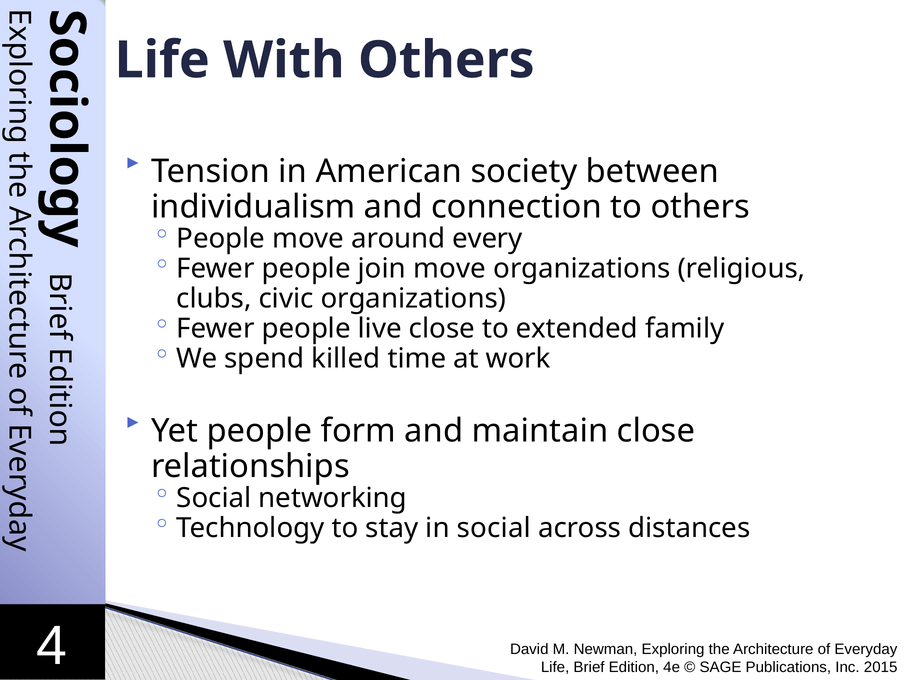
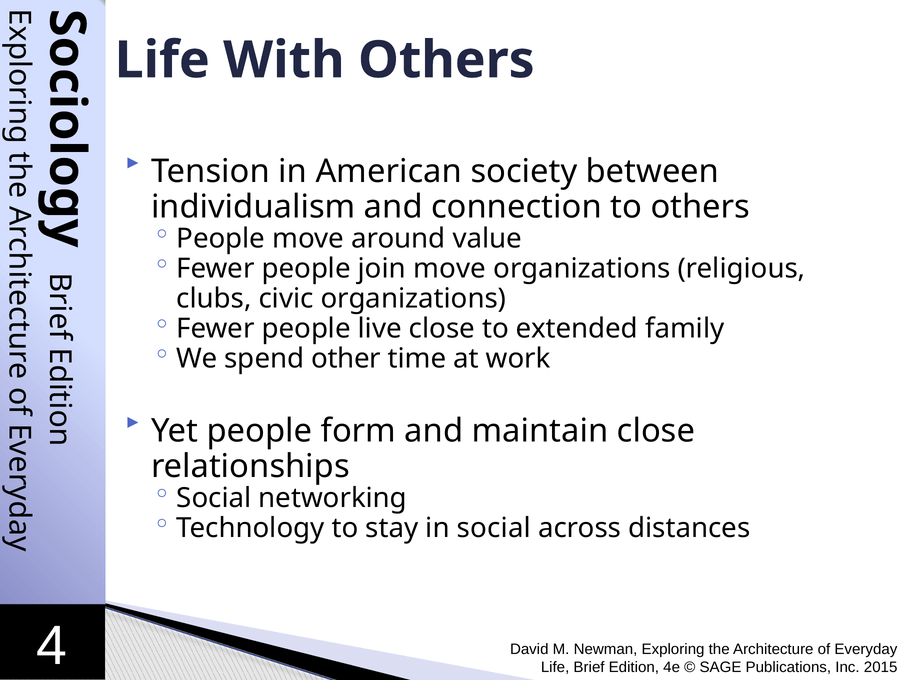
every: every -> value (487, 239)
killed: killed -> other (346, 359)
